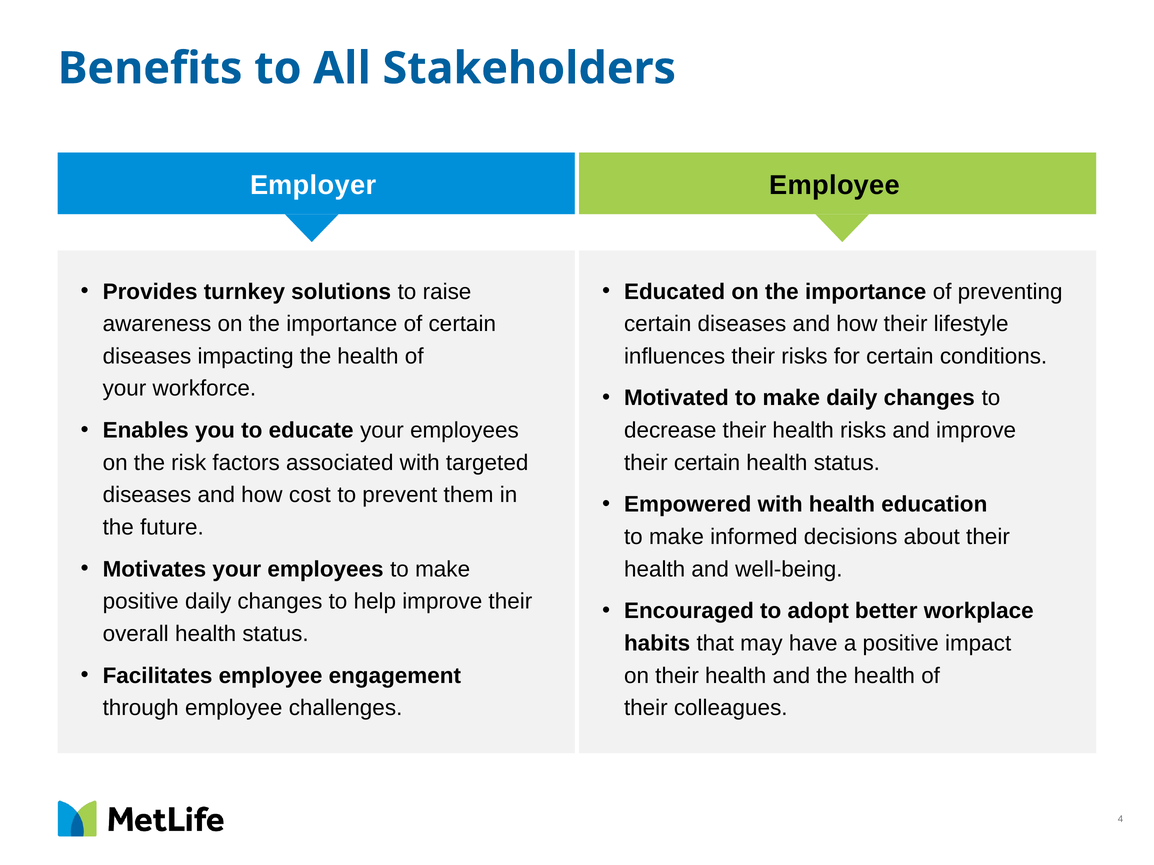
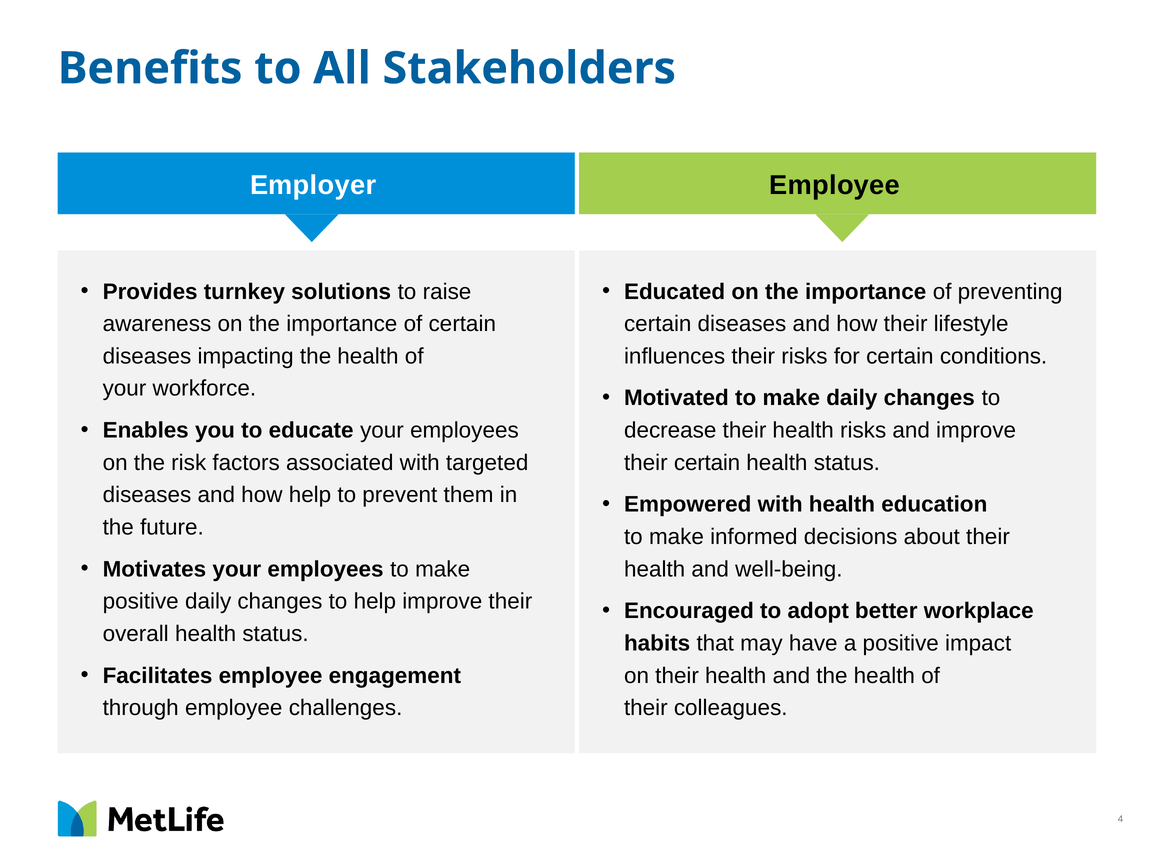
how cost: cost -> help (310, 495)
